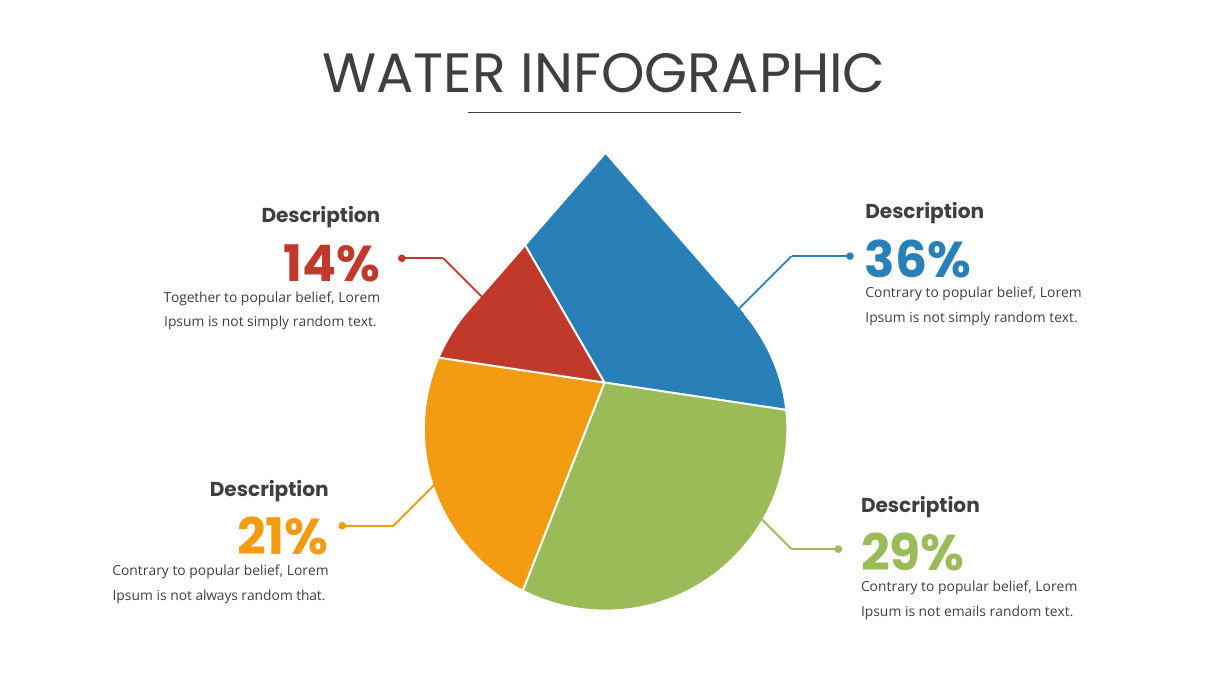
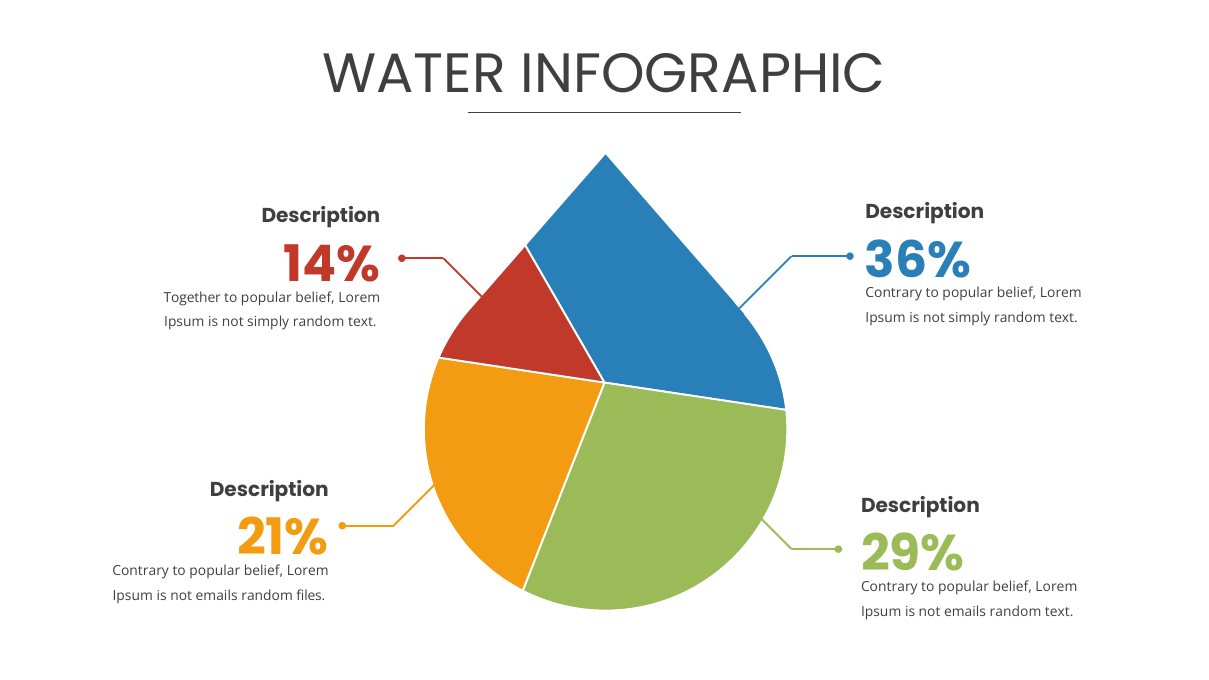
always: always -> emails (217, 596)
that: that -> files (311, 596)
